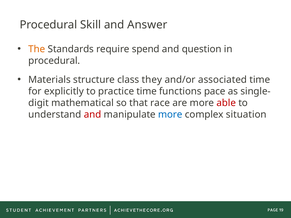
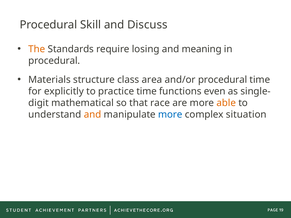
Answer: Answer -> Discuss (147, 25)
spend: spend -> losing (146, 49)
question: question -> meaning (202, 49)
they: they -> area (152, 80)
and/or associated: associated -> procedural (223, 80)
pace: pace -> even (215, 91)
able colour: red -> orange (226, 103)
and colour: red -> orange (93, 115)
